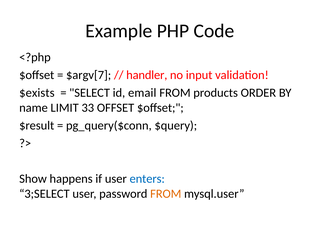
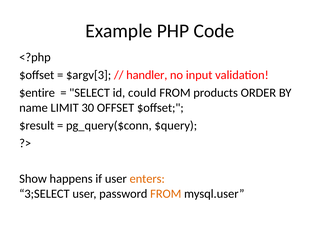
$argv[7: $argv[7 -> $argv[3 (89, 75)
$exists: $exists -> $entire (37, 93)
email: email -> could (142, 93)
33: 33 -> 30 (88, 108)
enters colour: blue -> orange (147, 179)
